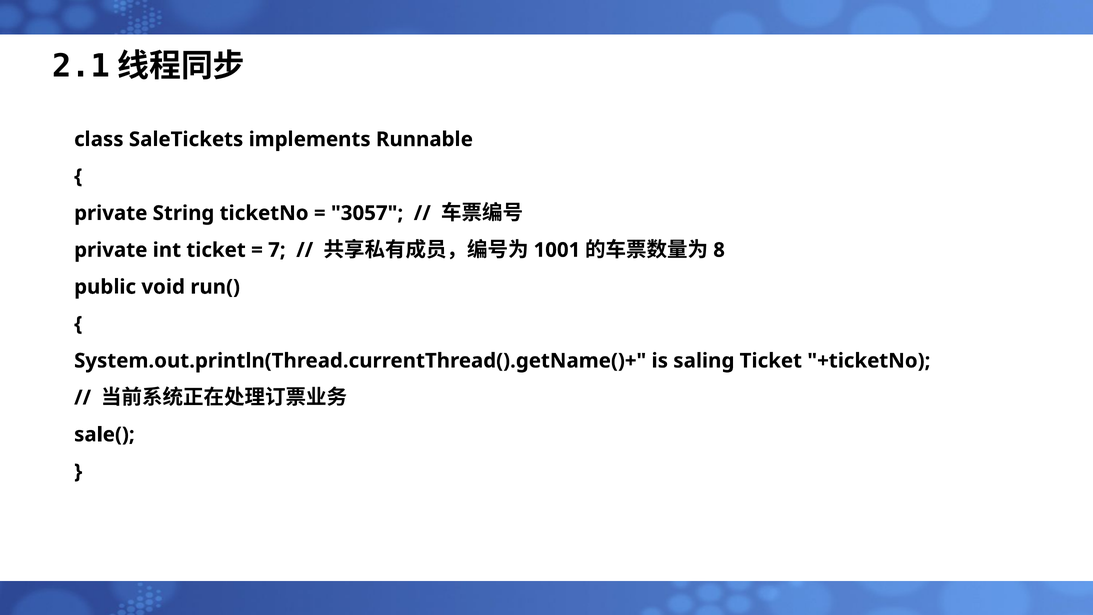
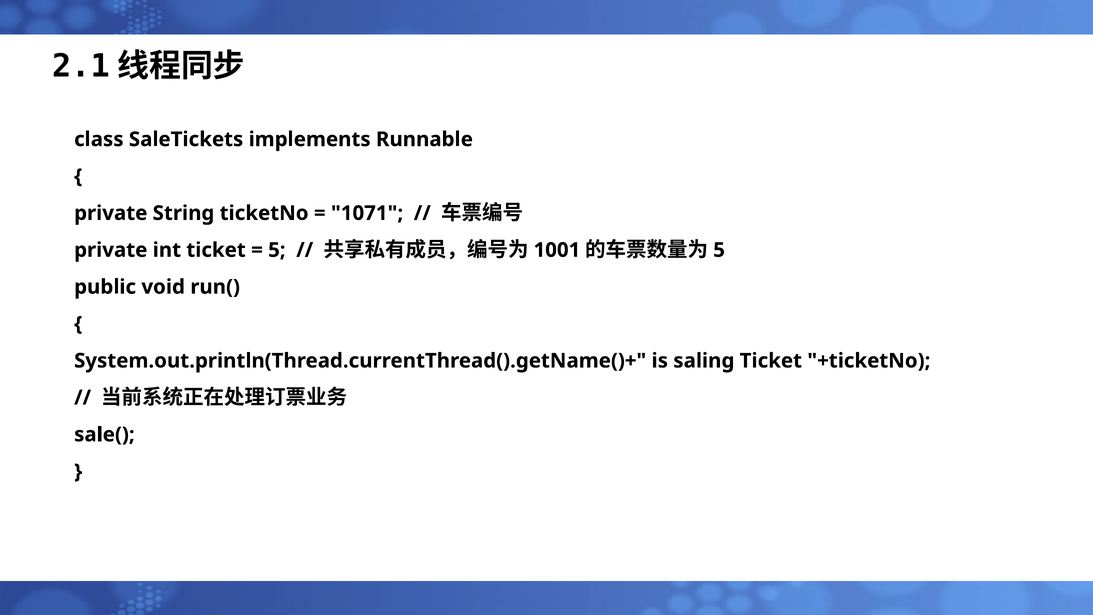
3057: 3057 -> 1071 (367, 213)
7: 7 -> 5 (277, 250)
8: 8 -> 5 (719, 250)
